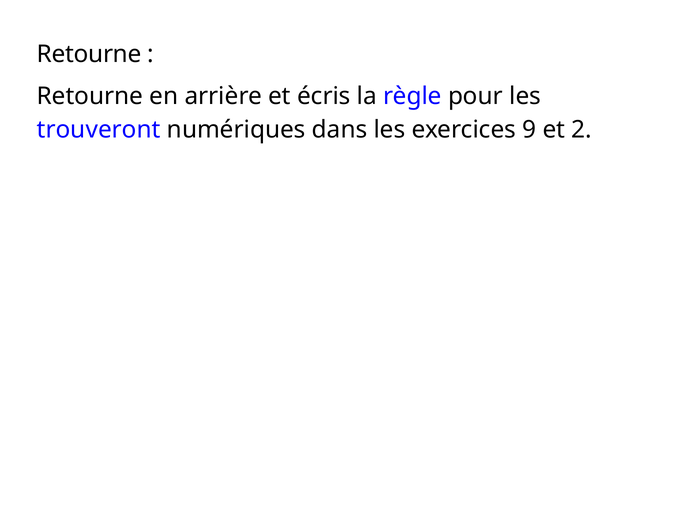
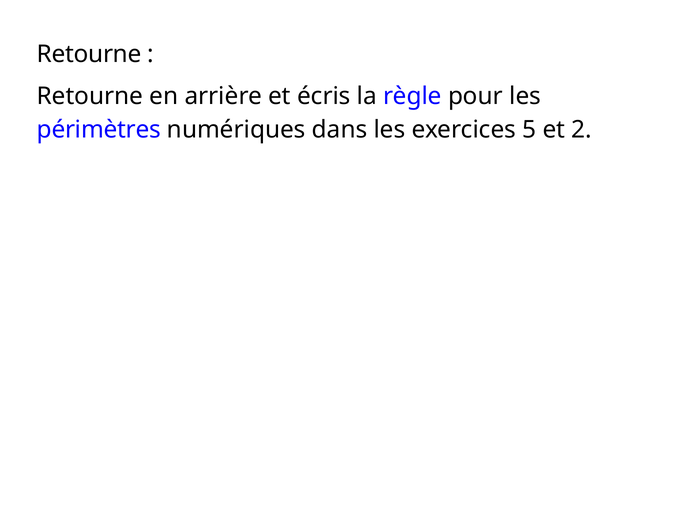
trouveront: trouveront -> périmètres (99, 130)
9: 9 -> 5 (529, 130)
